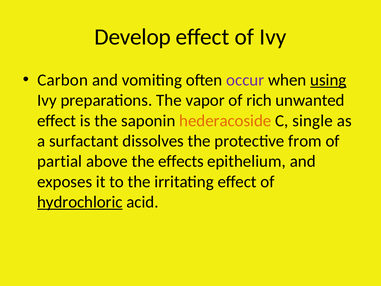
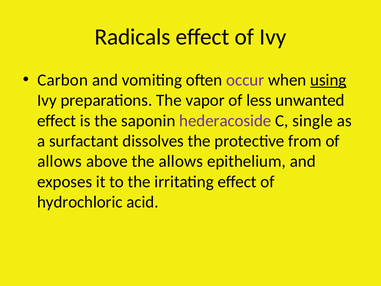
Develop: Develop -> Radicals (133, 37)
rich: rich -> less (259, 100)
hederacoside colour: orange -> purple (225, 121)
partial: partial -> allows (60, 161)
the effects: effects -> allows (181, 161)
hydrochloric underline: present -> none (80, 202)
